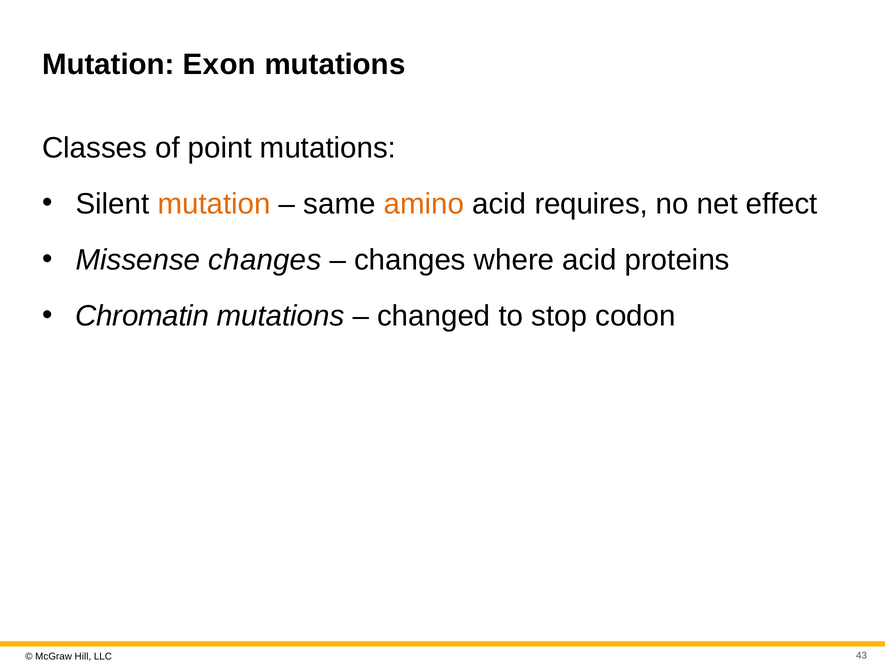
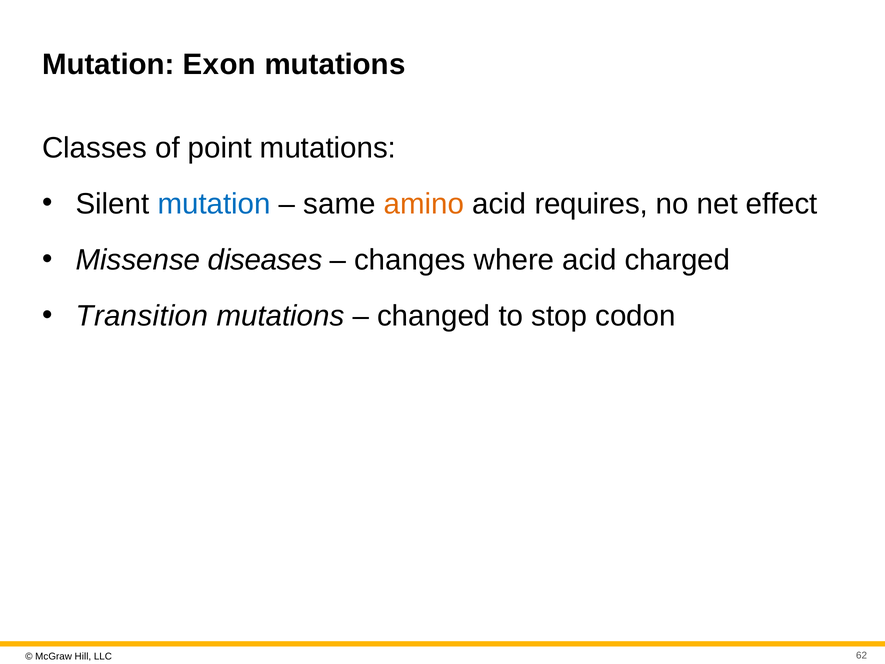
mutation colour: orange -> blue (214, 204)
Missense changes: changes -> diseases (265, 260)
proteins: proteins -> charged (677, 260)
Chromatin: Chromatin -> Transition (142, 316)
43: 43 -> 62 (862, 655)
